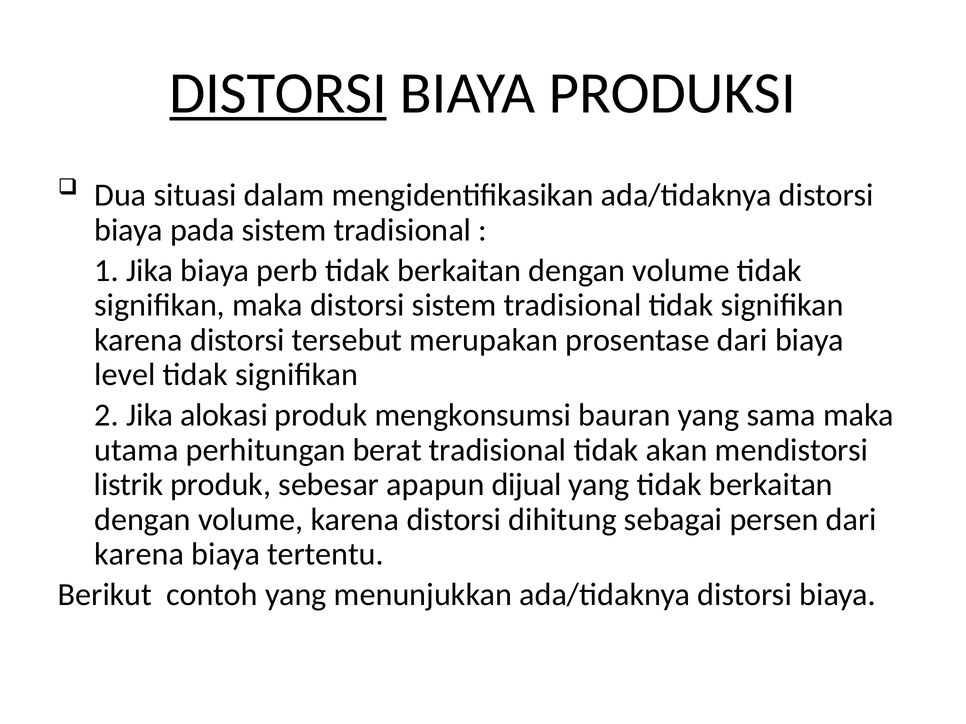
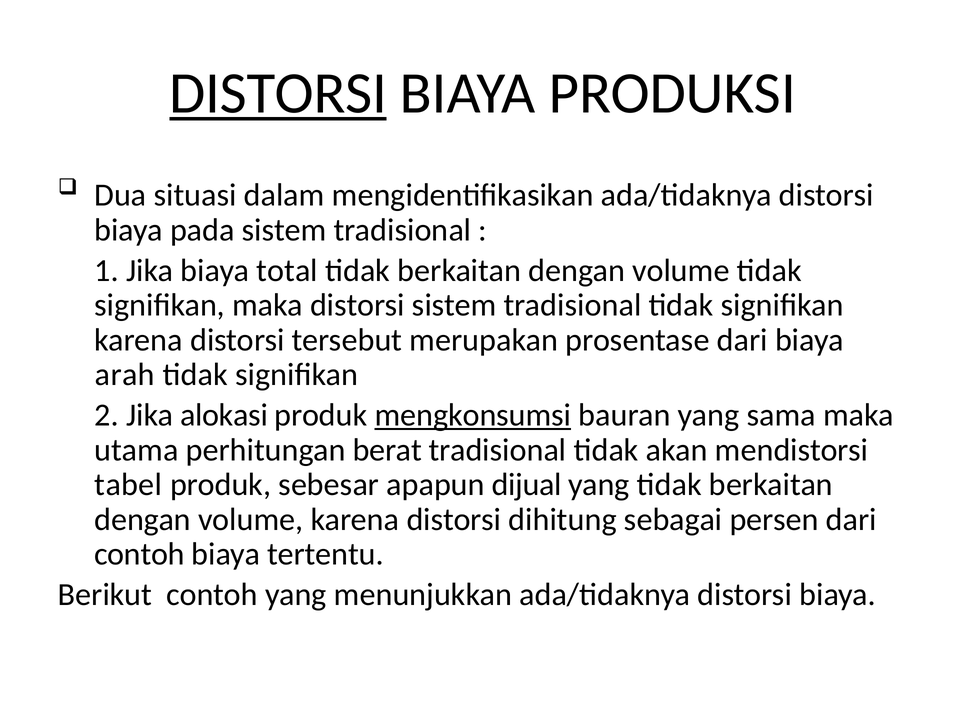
perb: perb -> total (287, 271)
level: level -> arah (125, 375)
mengkonsumsi underline: none -> present (473, 416)
listrik: listrik -> tabel (128, 485)
karena: karena -> contoh (139, 555)
